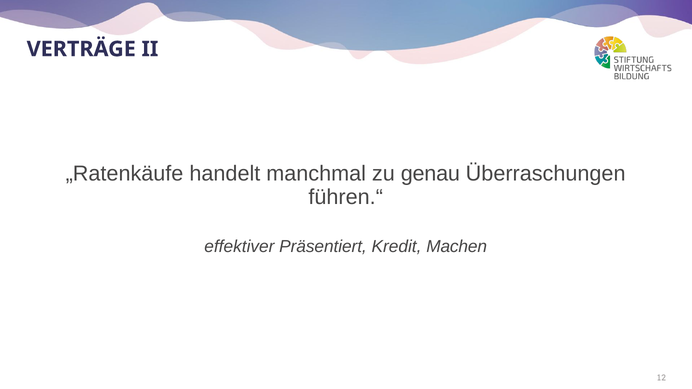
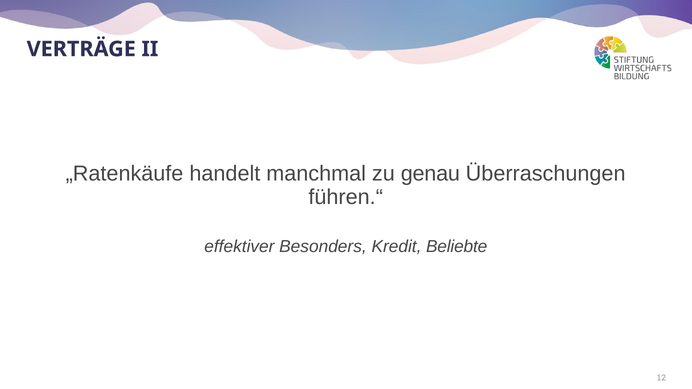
Präsentiert: Präsentiert -> Besonders (323, 247)
Machen: Machen -> Beliebte (457, 247)
